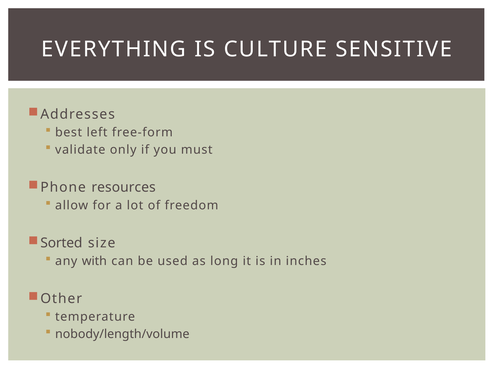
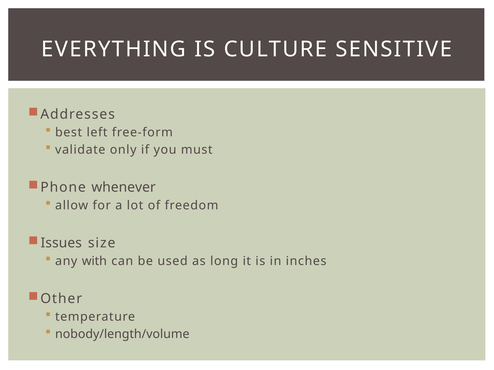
resources: resources -> whenever (124, 188)
Sorted: Sorted -> Issues (61, 243)
